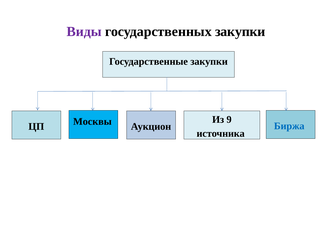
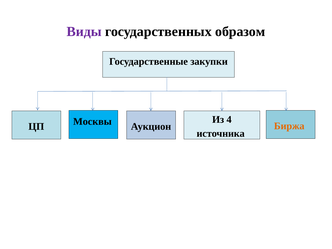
государственных закупки: закупки -> образом (240, 32)
9: 9 -> 4 (229, 120)
Биржа colour: blue -> orange (289, 126)
